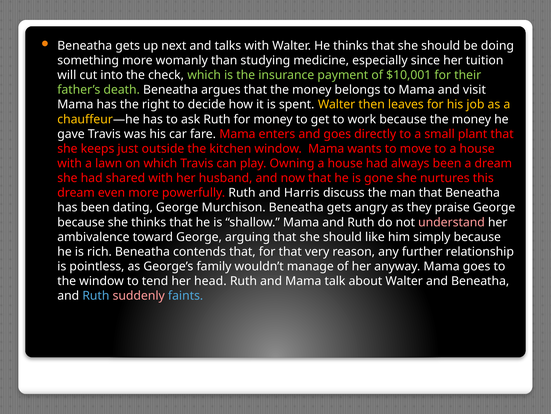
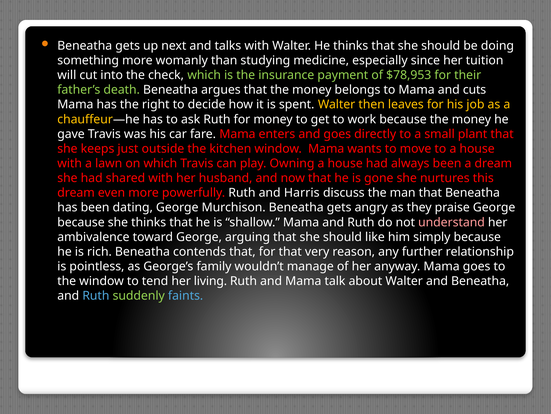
$10,001: $10,001 -> $78,953 (409, 75)
visit: visit -> cuts (475, 90)
head: head -> living (210, 281)
suddenly colour: pink -> light green (139, 295)
